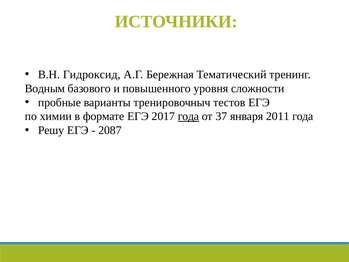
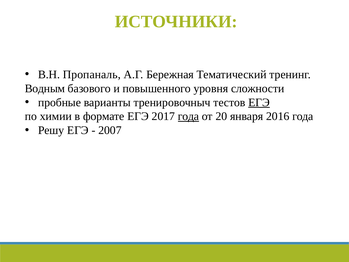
Гидроксид: Гидроксид -> Пропаналь (92, 74)
ЕГЭ underline: none -> present (259, 102)
37: 37 -> 20 (221, 116)
2011: 2011 -> 2016 (278, 116)
2087: 2087 -> 2007 (110, 130)
